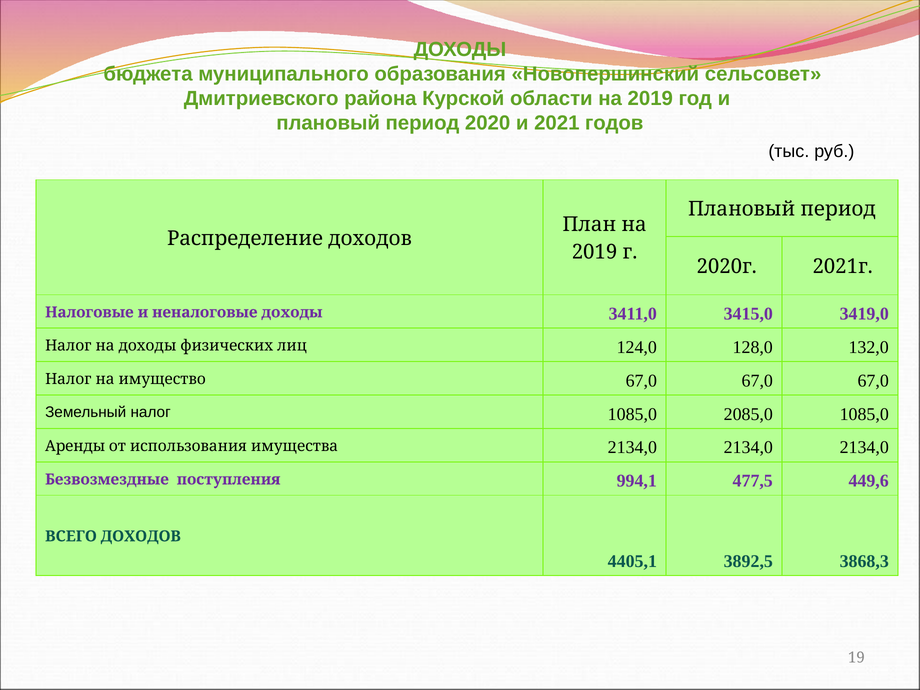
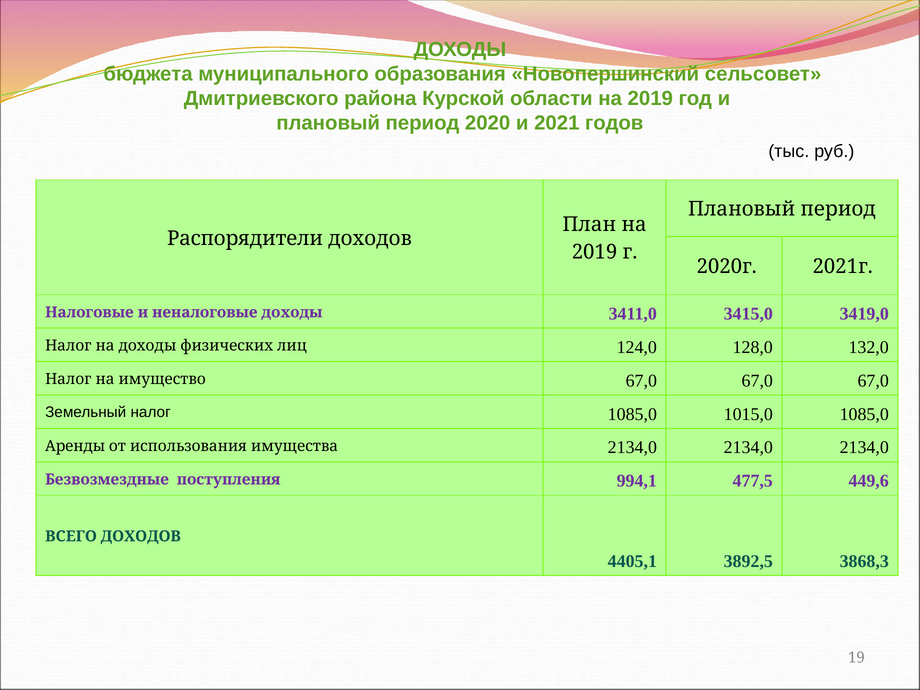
Распределение: Распределение -> Распорядители (245, 238)
2085,0: 2085,0 -> 1015,0 (748, 414)
